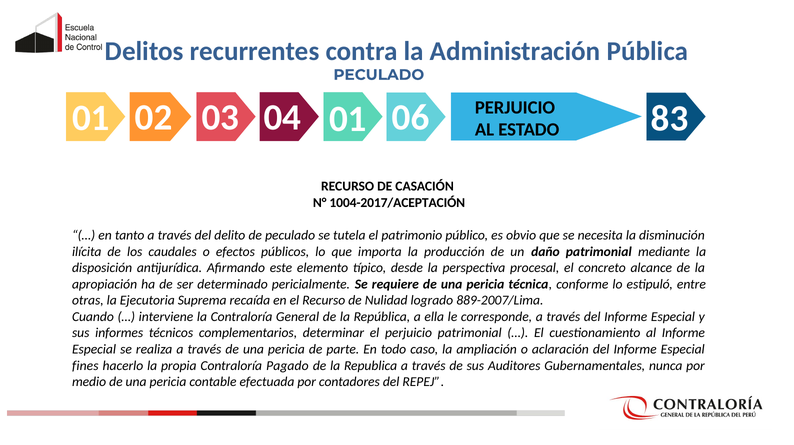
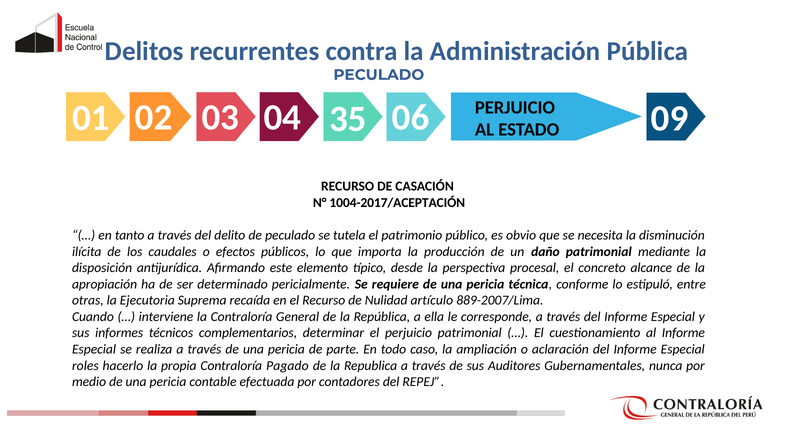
83: 83 -> 09 (670, 119)
04 01: 01 -> 35 (348, 119)
logrado: logrado -> artículo (432, 301)
fines: fines -> roles (85, 366)
